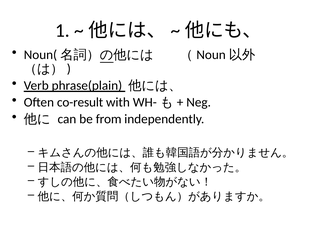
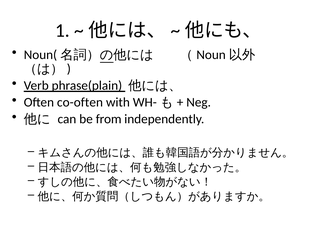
co-result: co-result -> co-often (80, 103)
